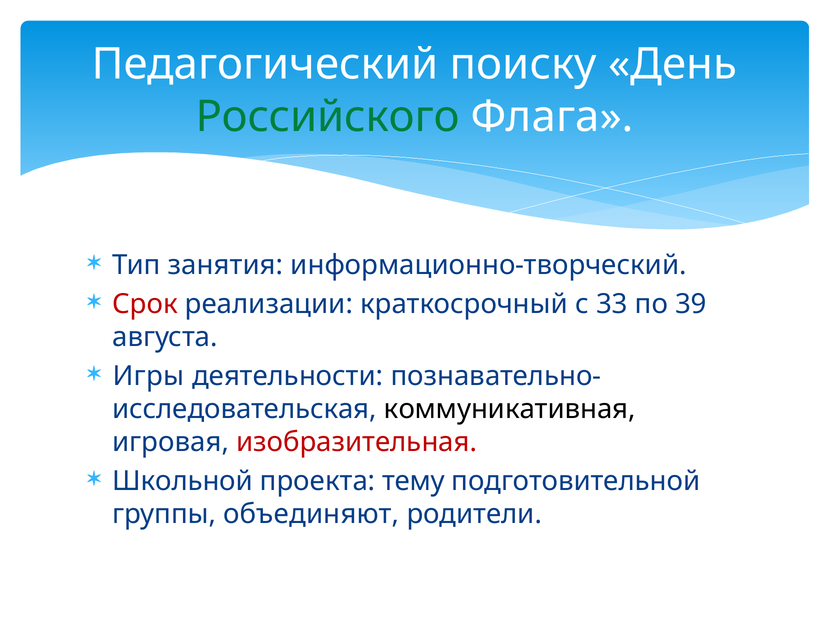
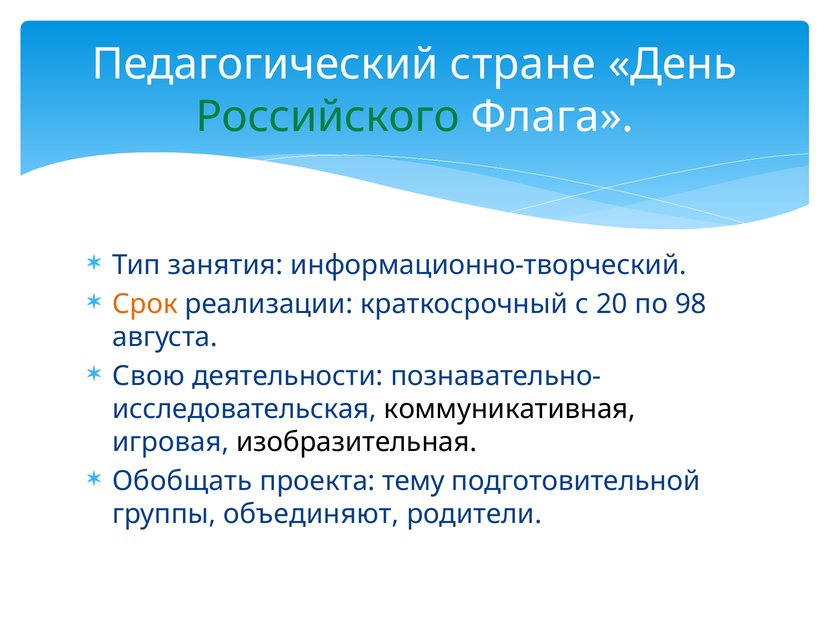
поиску: поиску -> стране (523, 64)
Срок colour: red -> orange (145, 304)
33: 33 -> 20 (612, 304)
39: 39 -> 98 (691, 304)
Игры: Игры -> Свою (148, 376)
изобразительная colour: red -> black (357, 442)
Школьной: Школьной -> Обобщать (182, 481)
